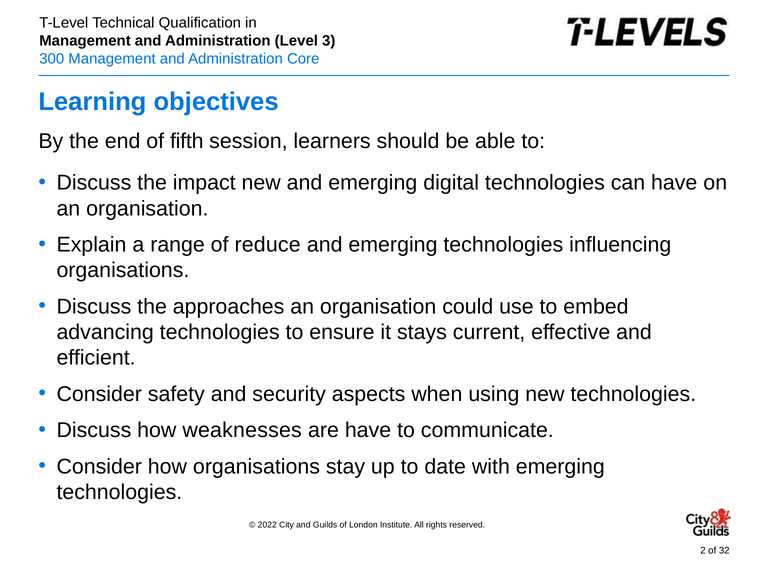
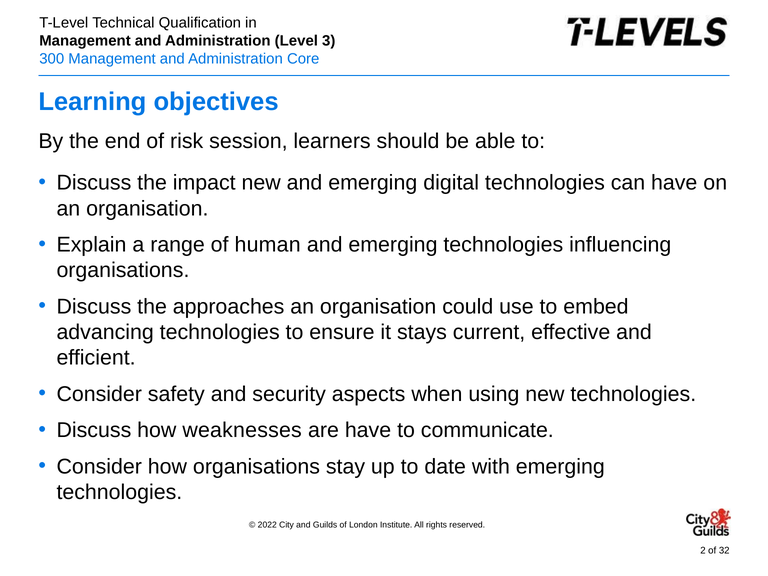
fifth: fifth -> risk (187, 141)
reduce: reduce -> human (268, 245)
